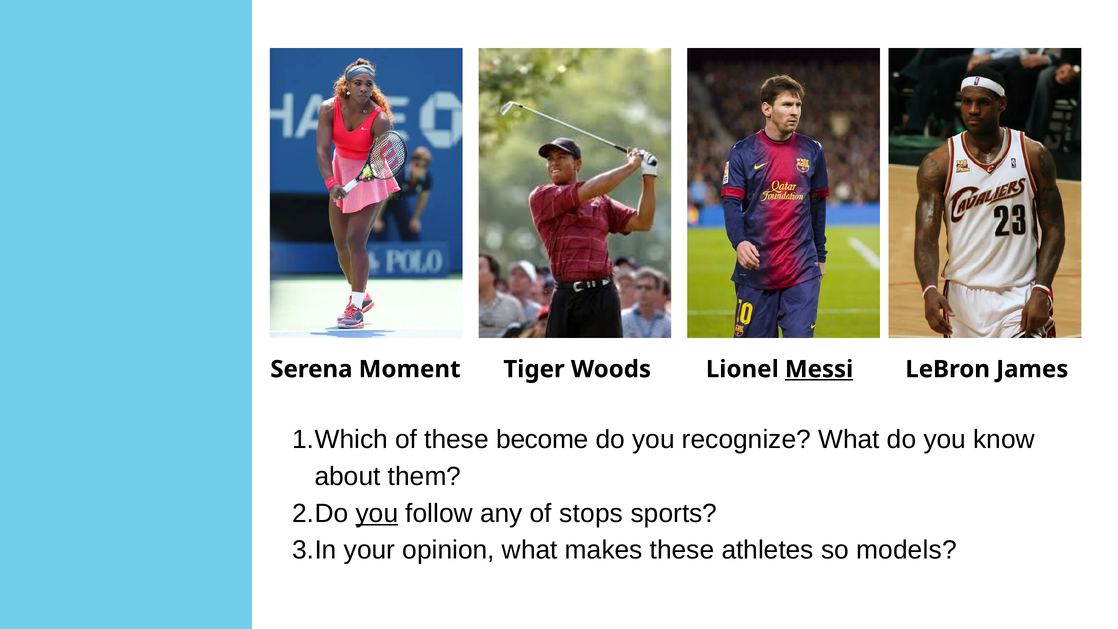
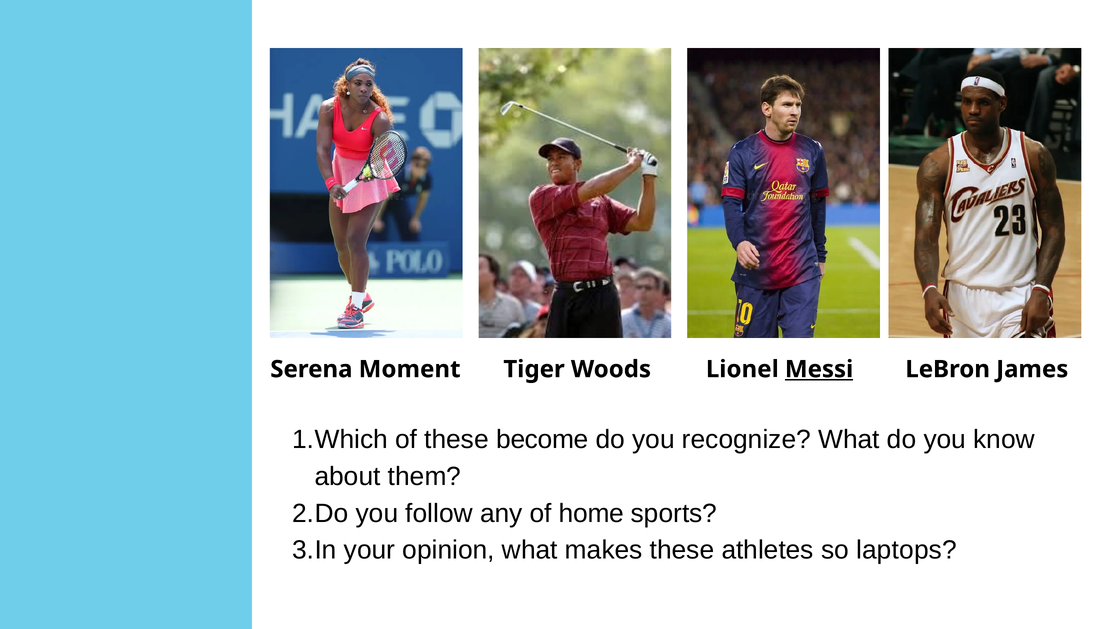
you underline: present -> none (377, 513)
stops: stops -> home (591, 513)
models: models -> laptops (907, 550)
